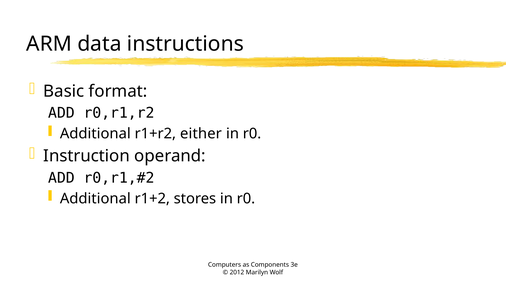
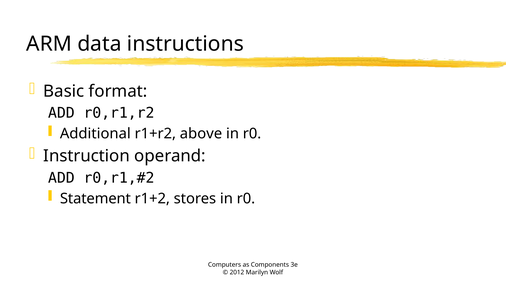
either: either -> above (201, 134)
Additional: Additional -> Statement (95, 199)
